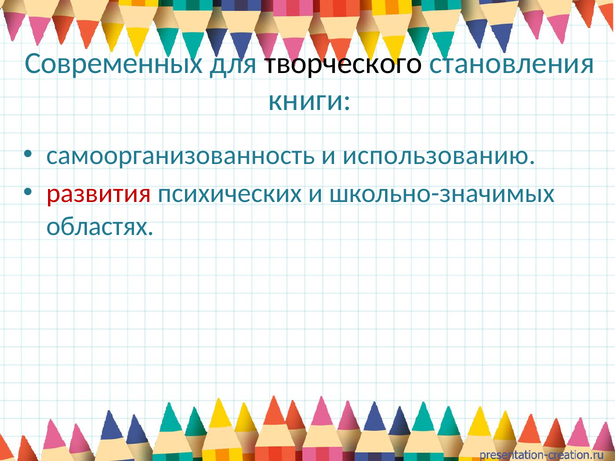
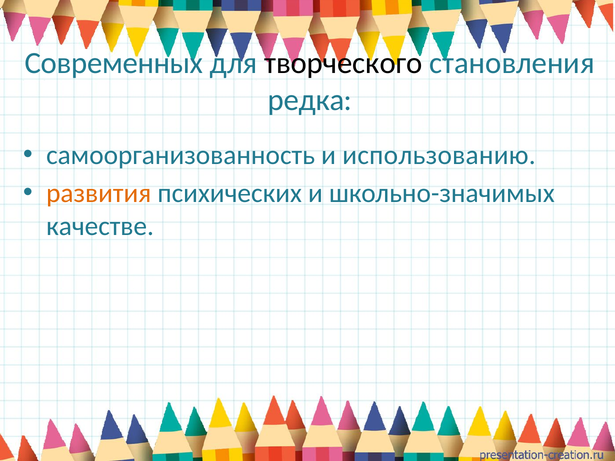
книги: книги -> редка (310, 100)
развития colour: red -> orange (99, 193)
областях: областях -> качестве (100, 226)
